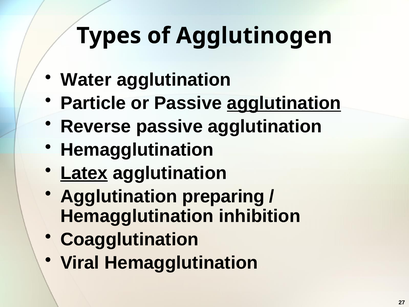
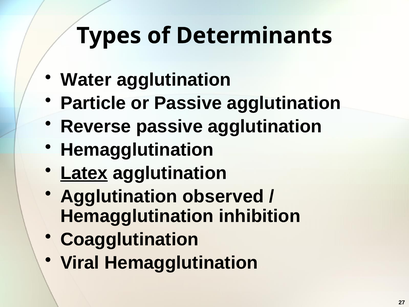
Agglutinogen: Agglutinogen -> Determinants (254, 36)
agglutination underline: present -> none (284, 103)
preparing: preparing -> observed (223, 196)
